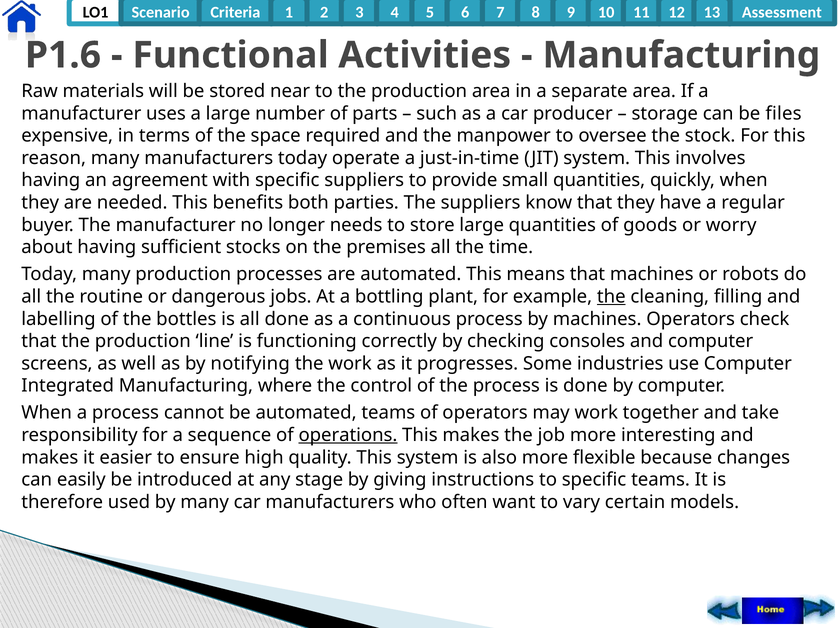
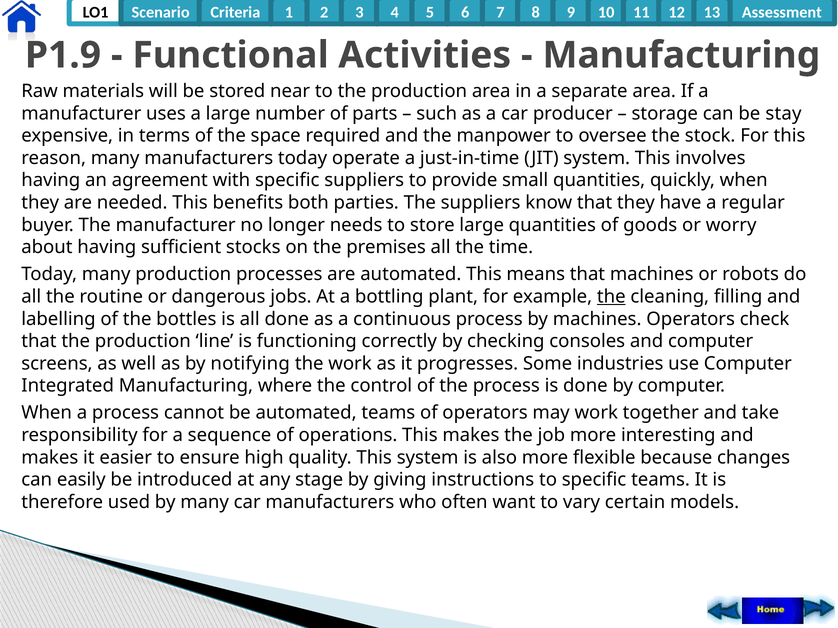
P1.6: P1.6 -> P1.9 (63, 55)
files: files -> stay (784, 113)
operations underline: present -> none (348, 435)
